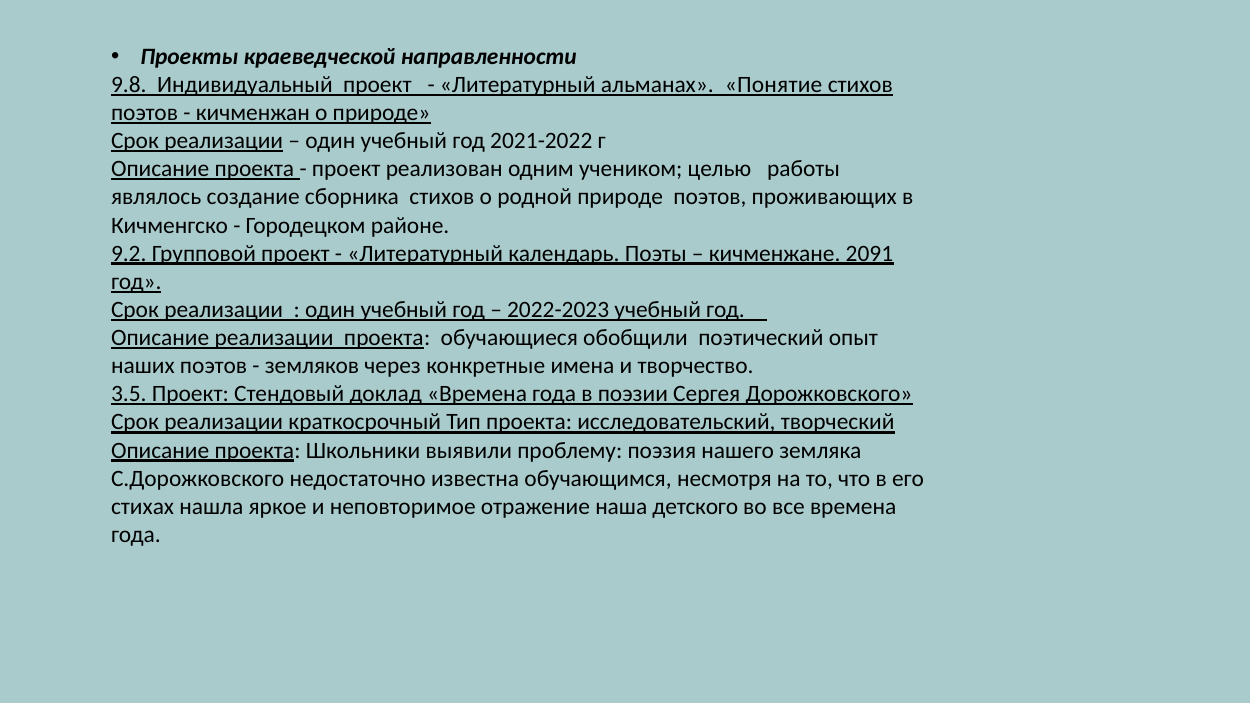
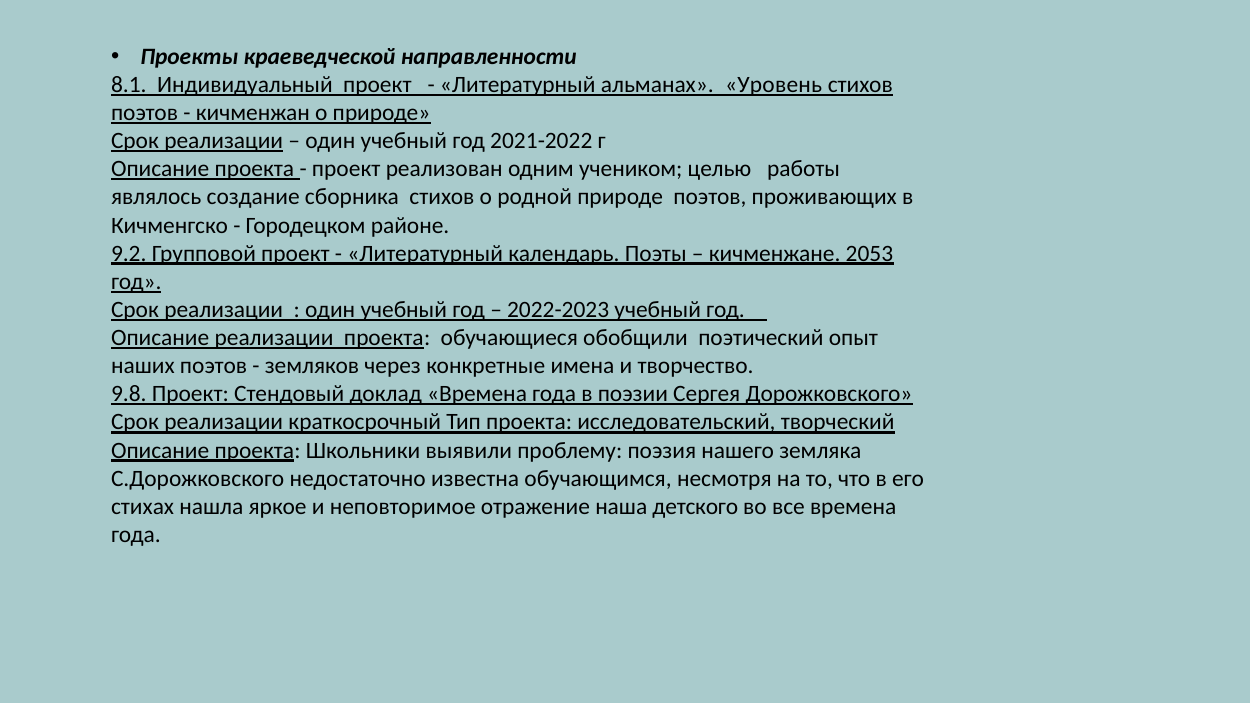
9.8: 9.8 -> 8.1 (129, 85)
Понятие: Понятие -> Уровень (774, 85)
2091: 2091 -> 2053 (869, 254)
3.5: 3.5 -> 9.8 (129, 394)
